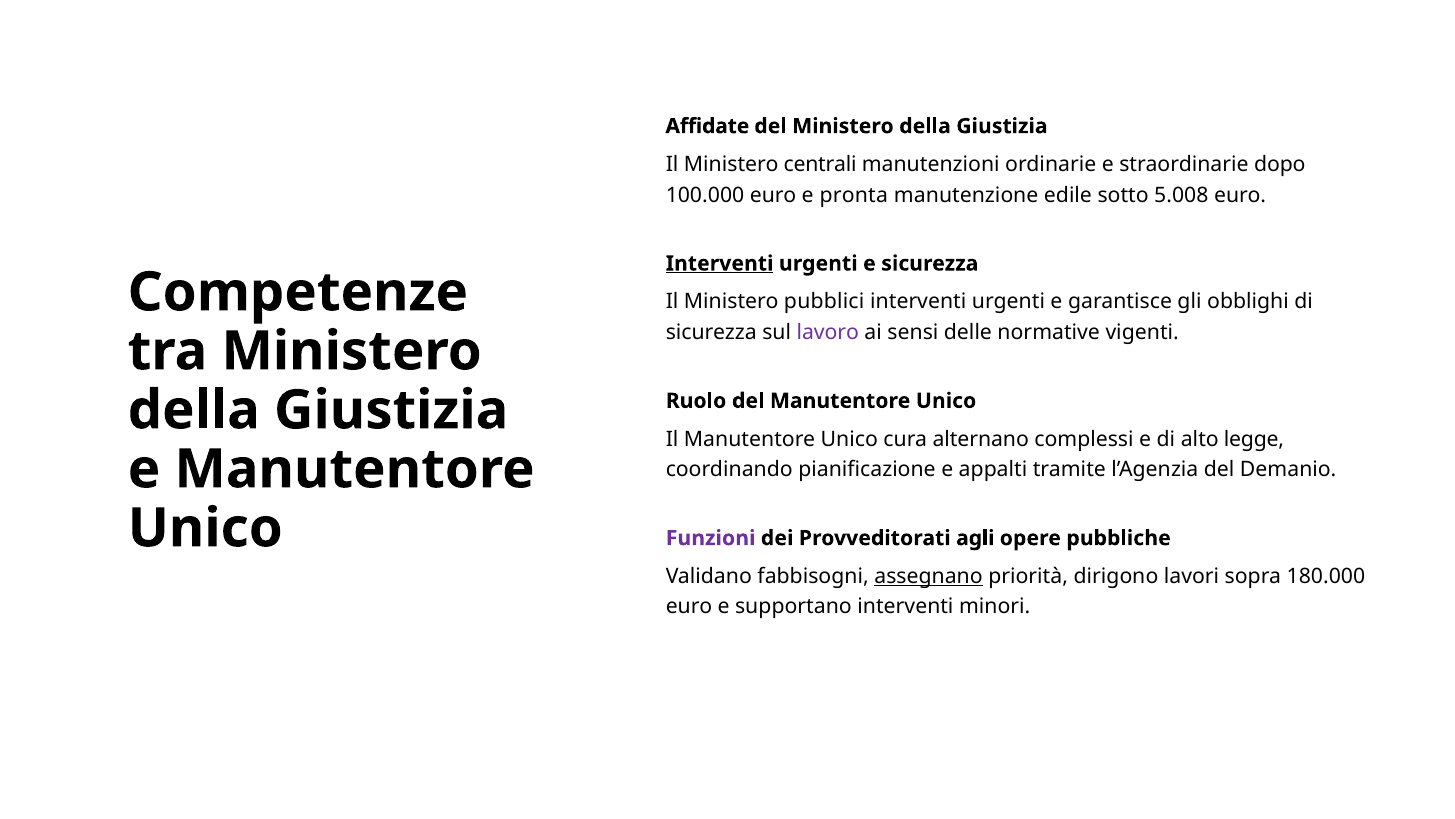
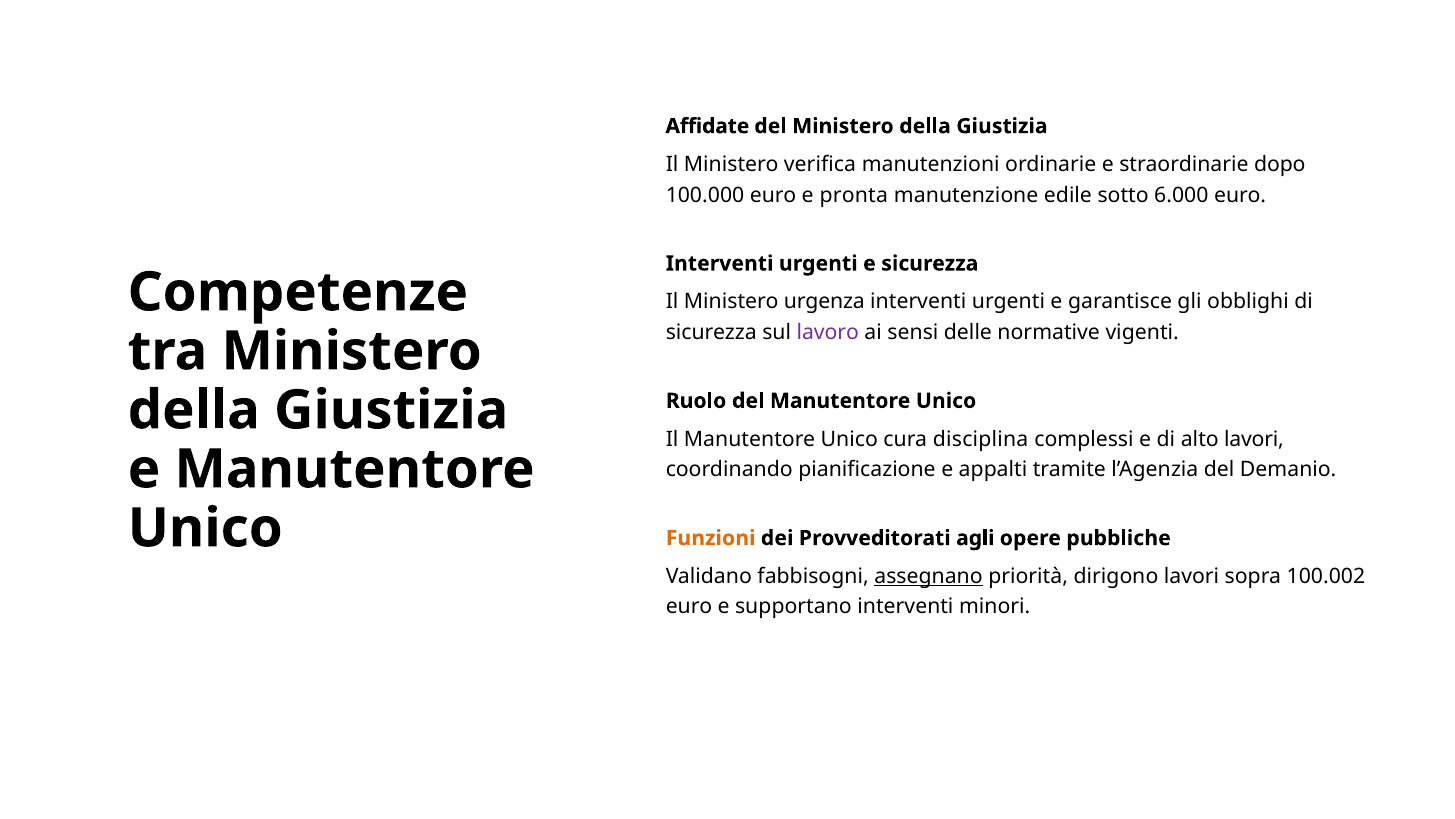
centrali: centrali -> verifica (820, 164)
5.008: 5.008 -> 6.000 (1181, 195)
Interventi underline: present -> none (720, 263)
pubblici: pubblici -> urgenza (824, 302)
alternano: alternano -> disciplina (981, 439)
alto legge: legge -> lavori (1254, 439)
Funzioni colour: purple -> orange (711, 538)
180.000: 180.000 -> 100.002 (1326, 576)
